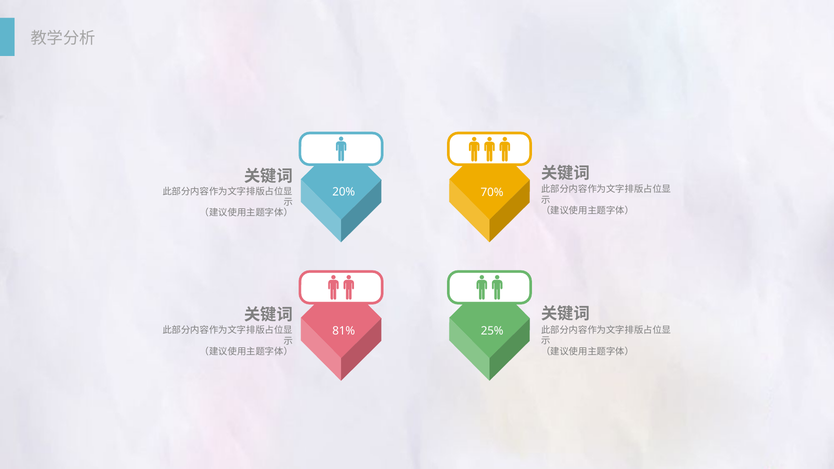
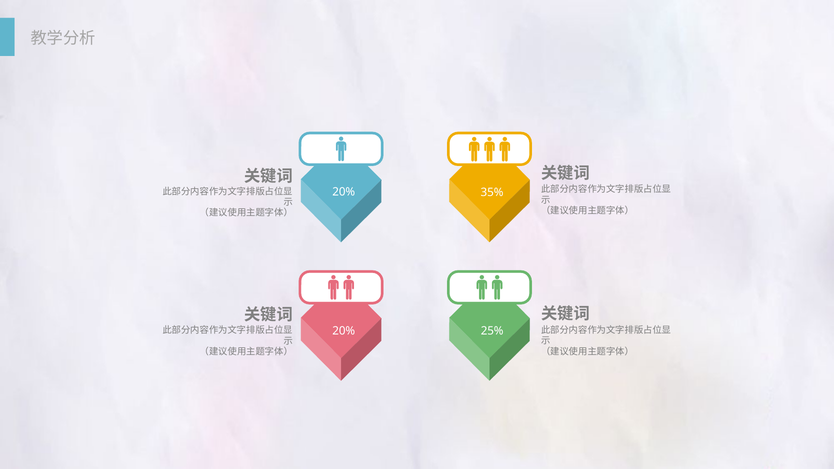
70%: 70% -> 35% (492, 193)
81%: 81% -> 20% (344, 331)
